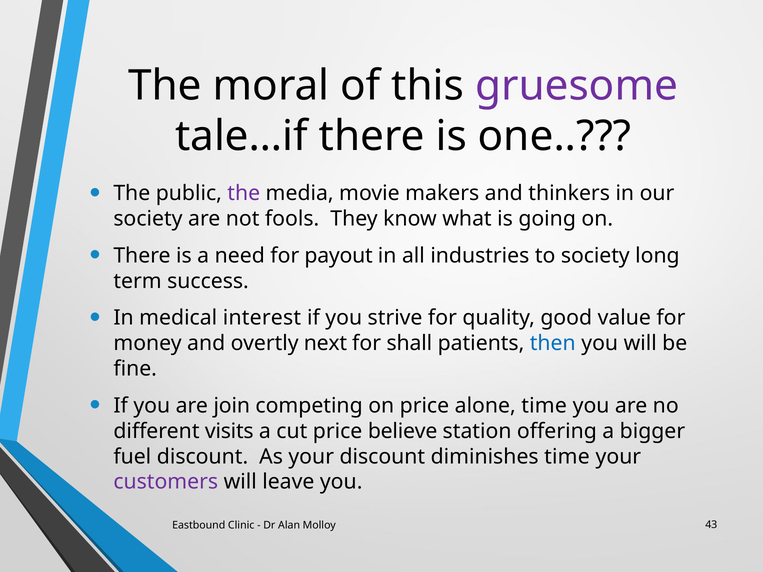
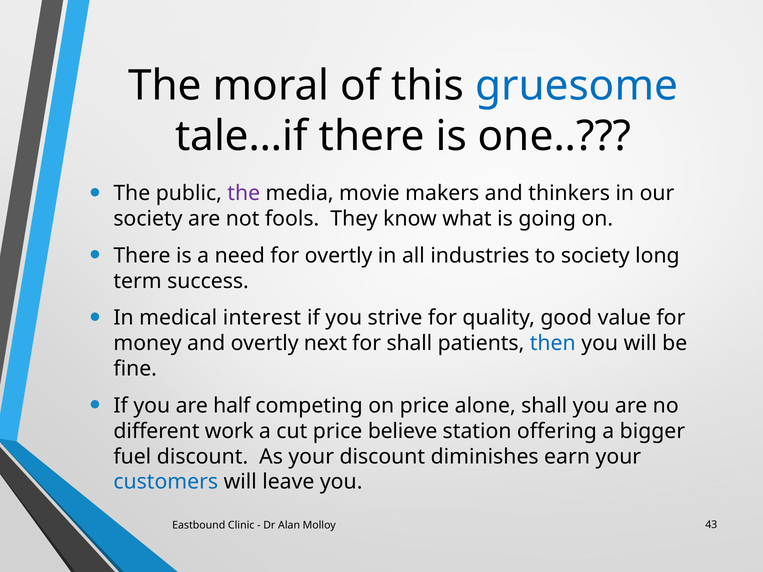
gruesome colour: purple -> blue (577, 86)
for payout: payout -> overtly (339, 256)
join: join -> half (232, 406)
alone time: time -> shall (544, 406)
visits: visits -> work (229, 431)
diminishes time: time -> earn (567, 457)
customers colour: purple -> blue (166, 482)
